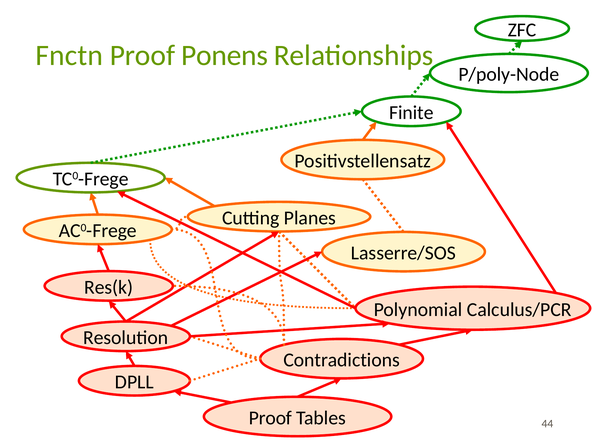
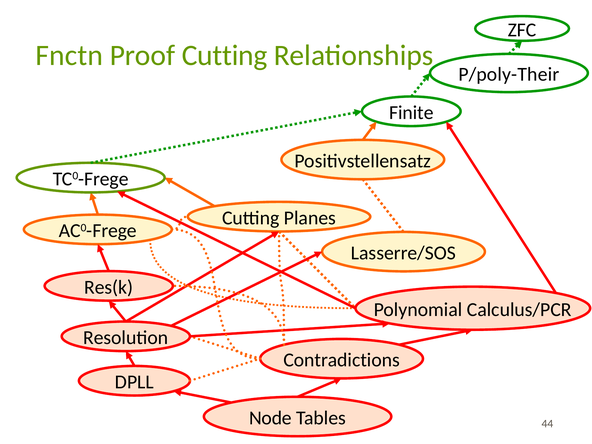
Proof Ponens: Ponens -> Cutting (225, 55)
P/poly-Node: P/poly-Node -> P/poly-Their (509, 74)
Proof: Proof -> Node (270, 418)
